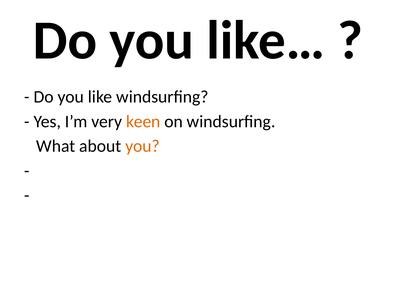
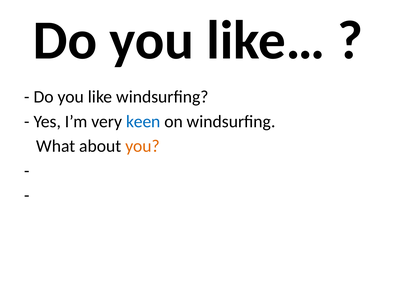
keen colour: orange -> blue (143, 121)
